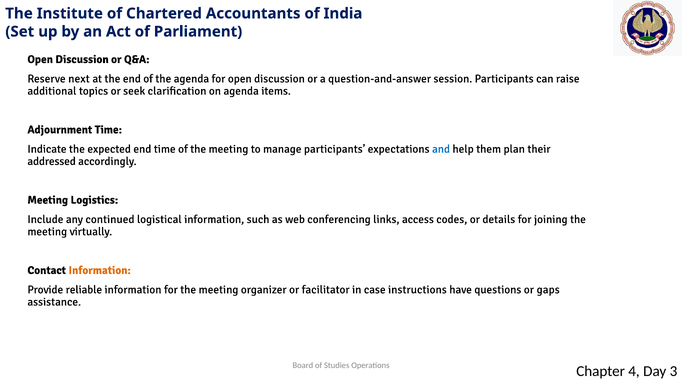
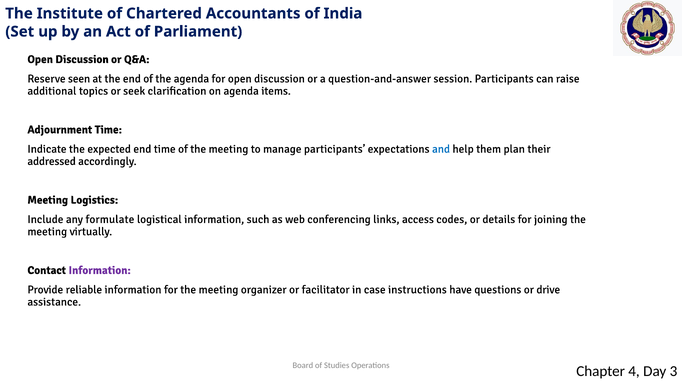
next: next -> seen (79, 79)
continued: continued -> formulate (110, 220)
Information colour: orange -> purple (100, 271)
gaps: gaps -> drive (548, 290)
